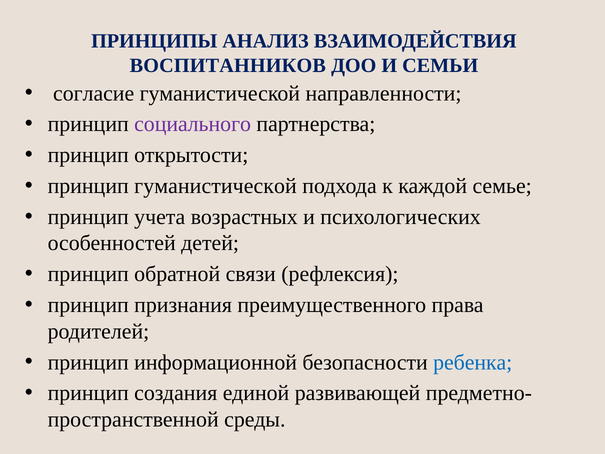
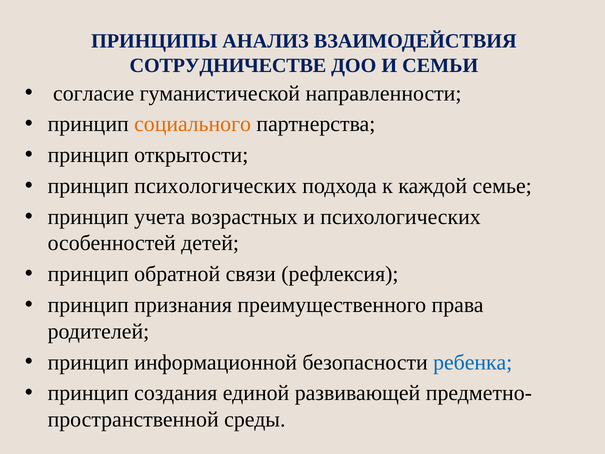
ВОСПИТАННИКОВ: ВОСПИТАННИКОВ -> СОТРУДНИЧЕСТВЕ (228, 65)
социального colour: purple -> orange (193, 124)
принцип гуманистической: гуманистической -> психологических (215, 186)
